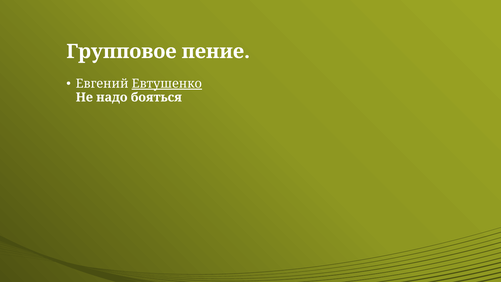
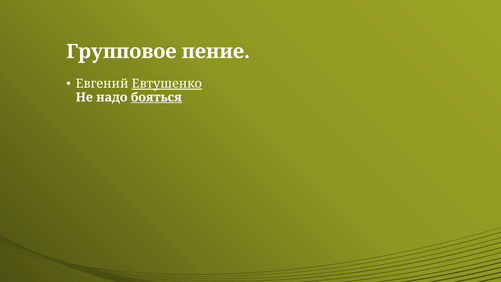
бояться underline: none -> present (156, 97)
